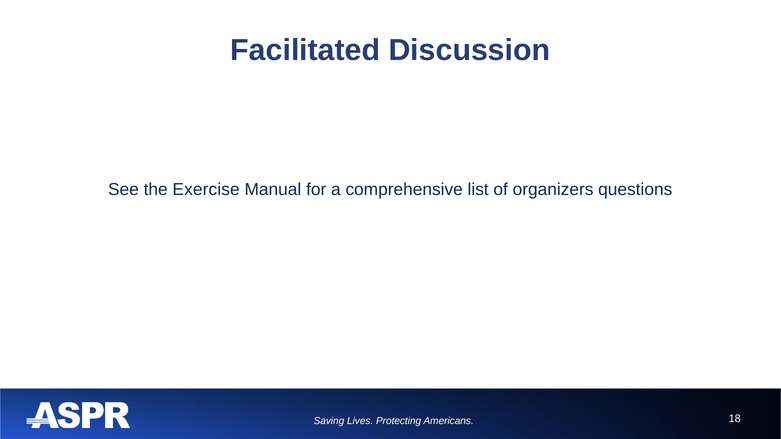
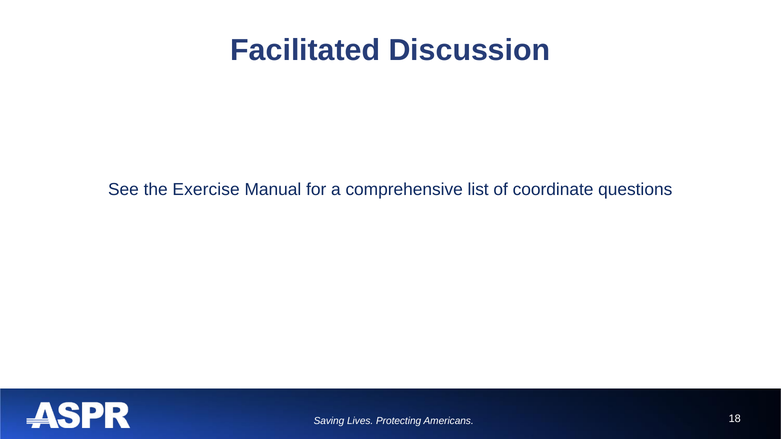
organizers: organizers -> coordinate (553, 190)
